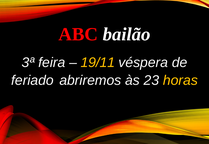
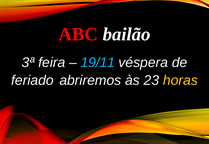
19/11 colour: yellow -> light blue (98, 63)
